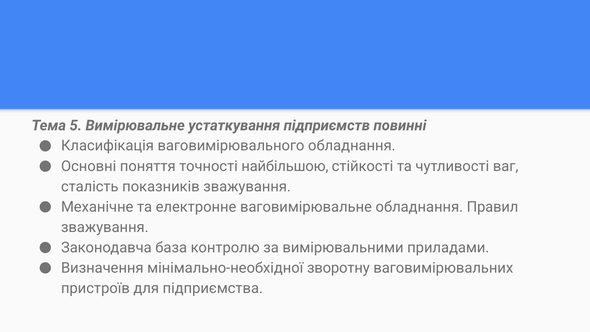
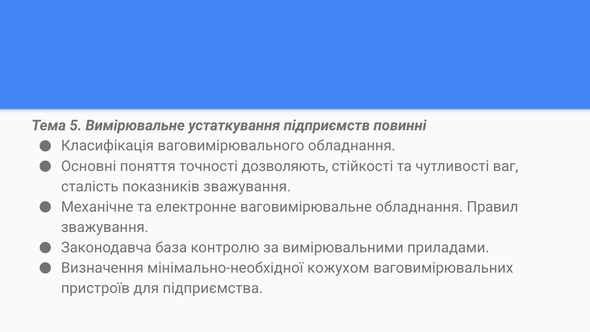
найбільшою: найбільшою -> дозволяють (285, 166)
зворотну: зворотну -> кожухом (338, 268)
